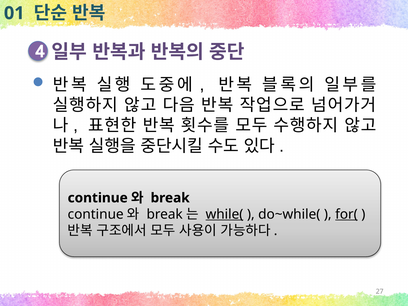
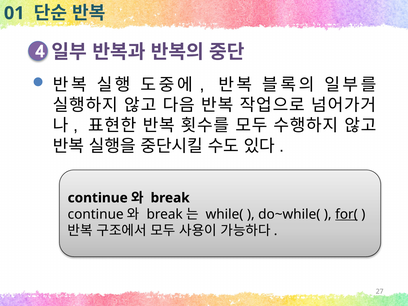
while( underline: present -> none (224, 214)
